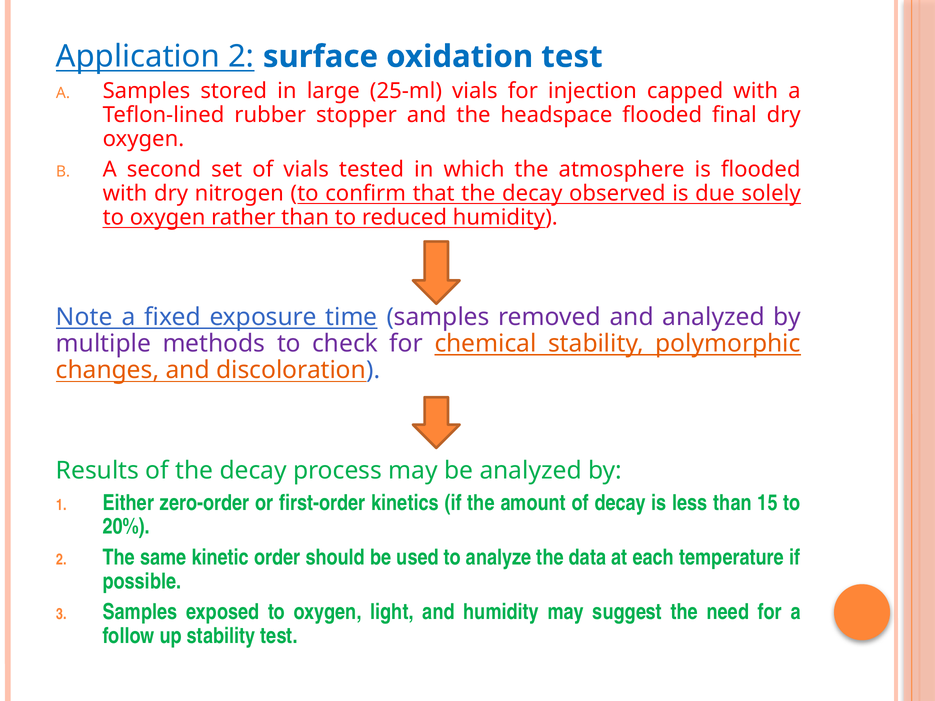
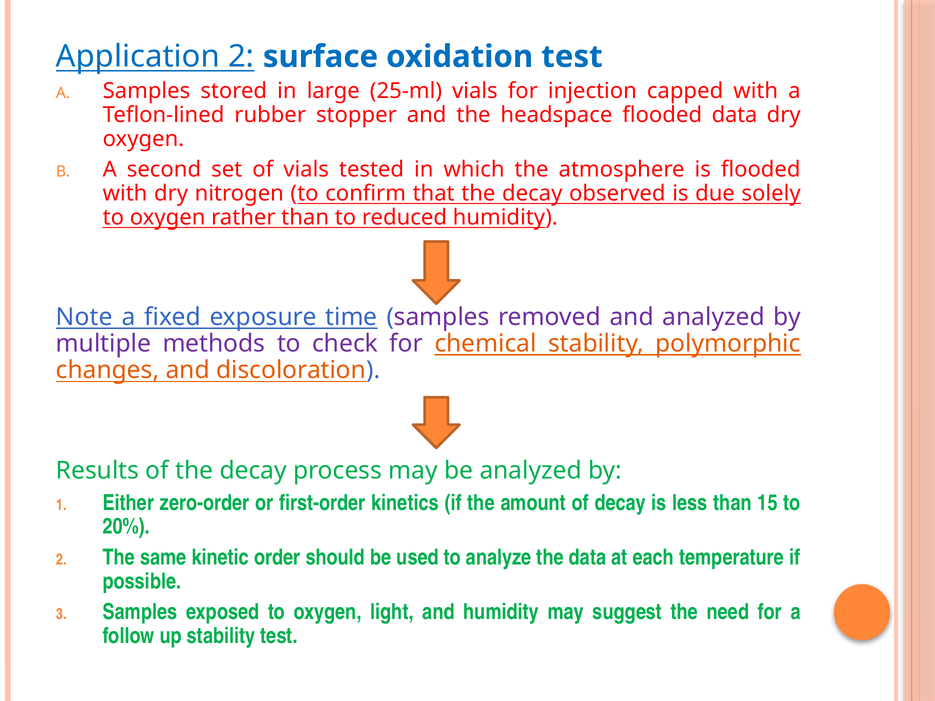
flooded final: final -> data (734, 115)
